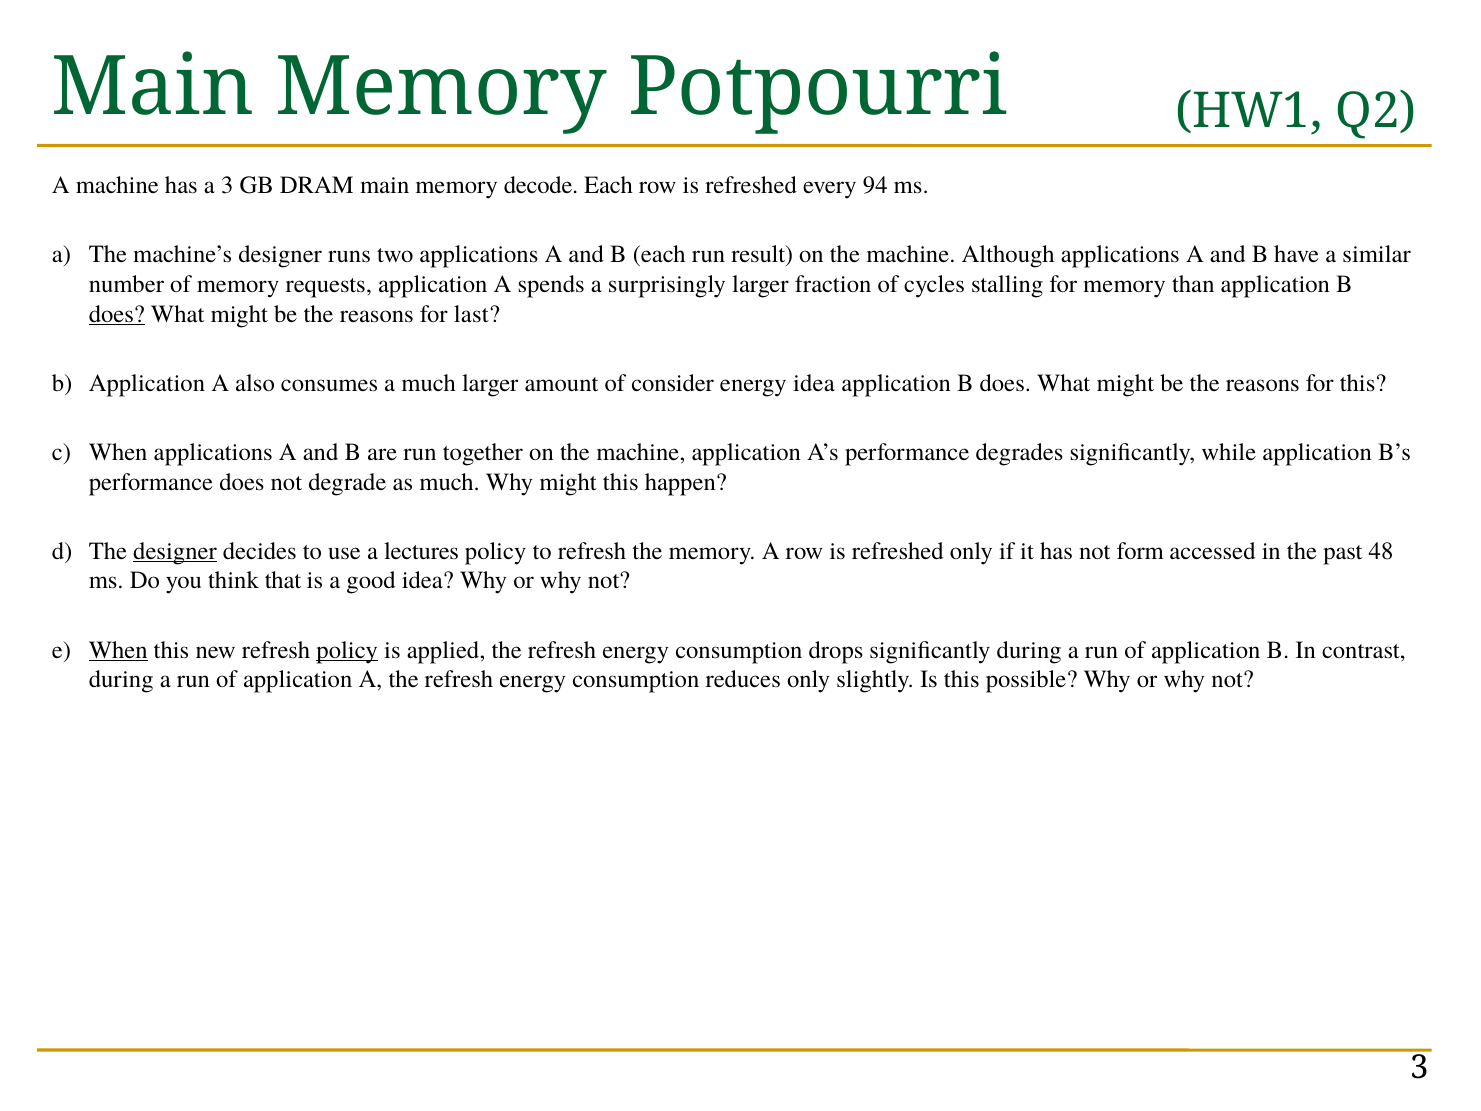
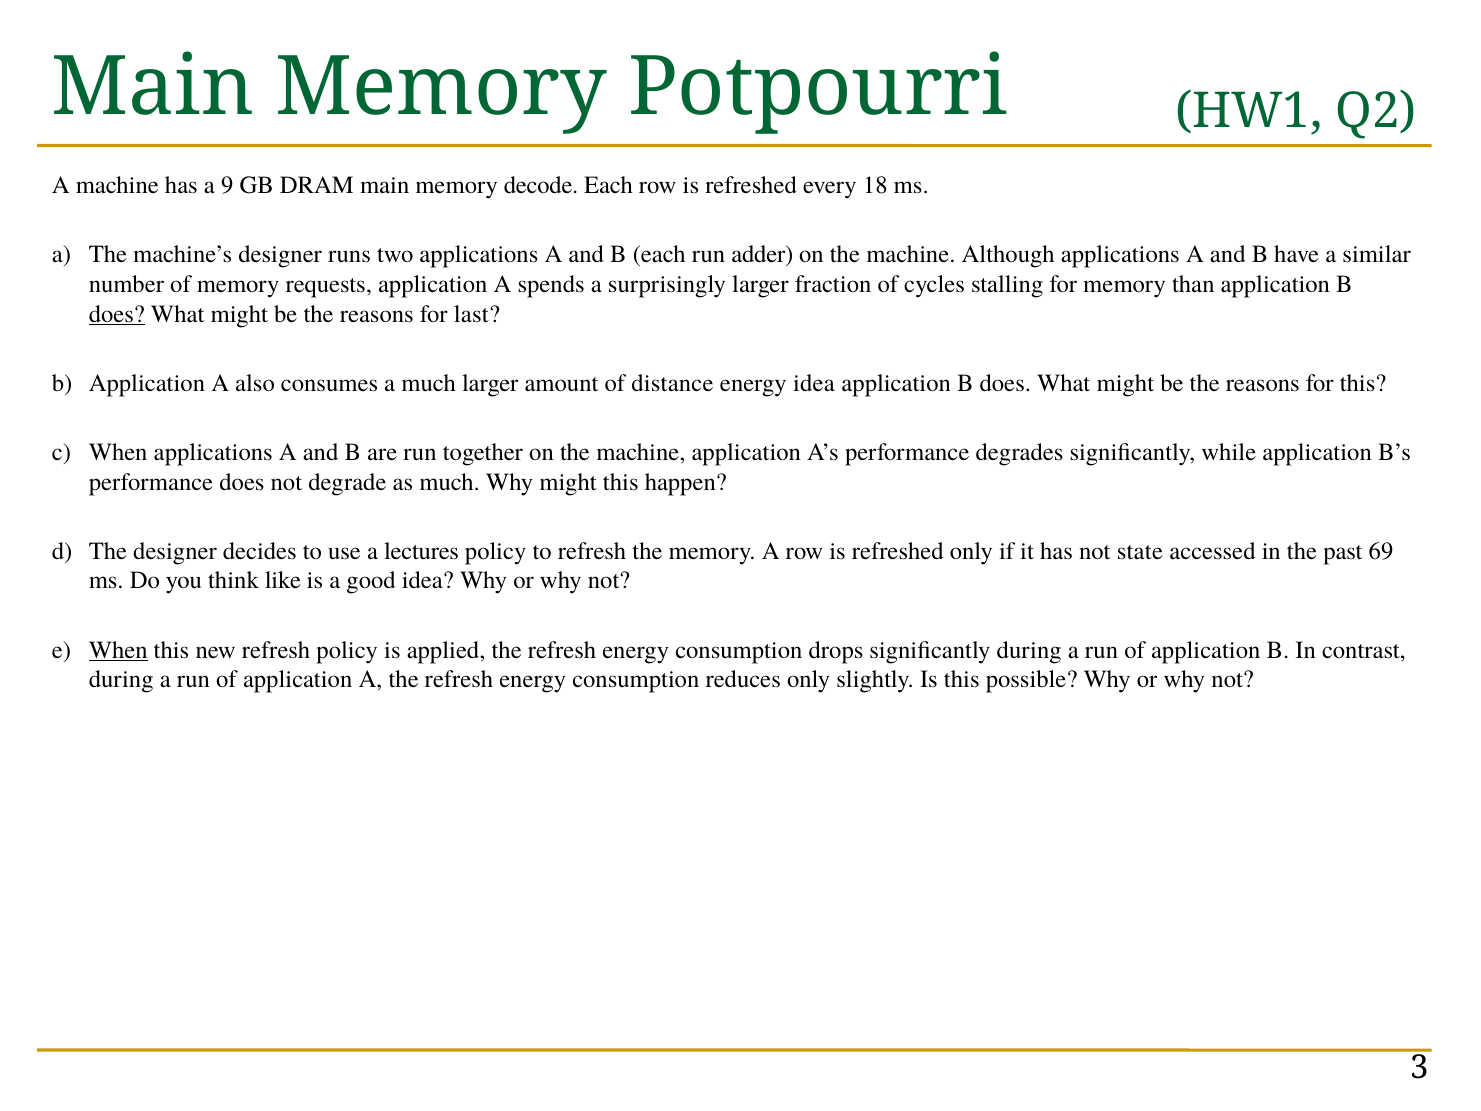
a 3: 3 -> 9 (227, 185)
94: 94 -> 18 (875, 185)
result: result -> adder (762, 255)
consider: consider -> distance (672, 383)
designer underline: present -> none (175, 551)
form: form -> state (1140, 551)
48: 48 -> 69 (1381, 551)
that: that -> like (283, 581)
policy underline: present -> none (347, 650)
